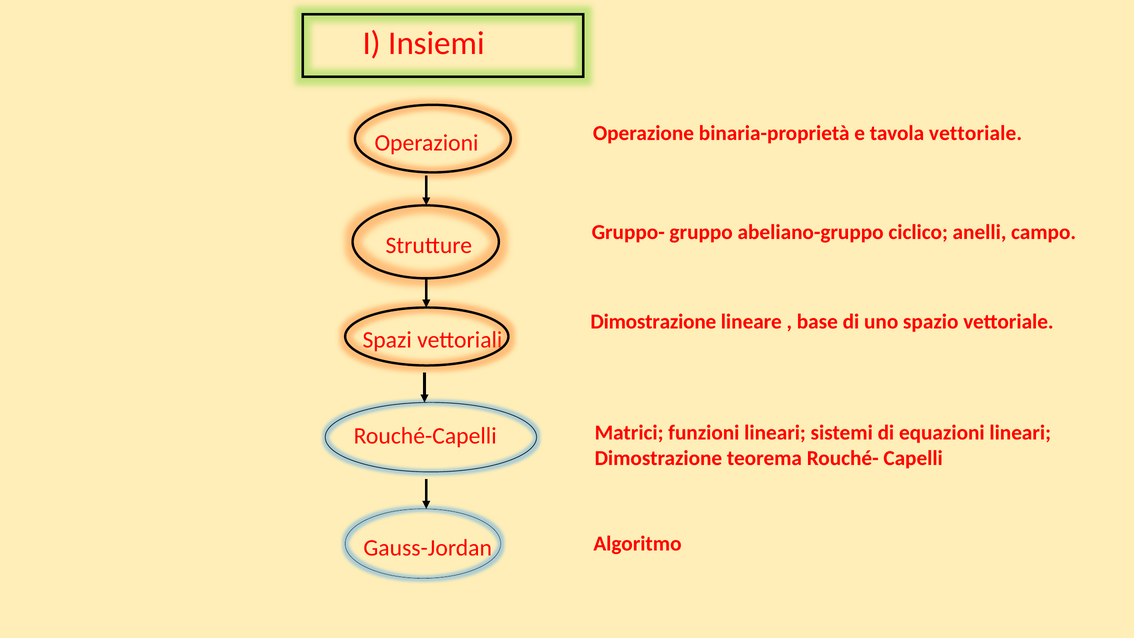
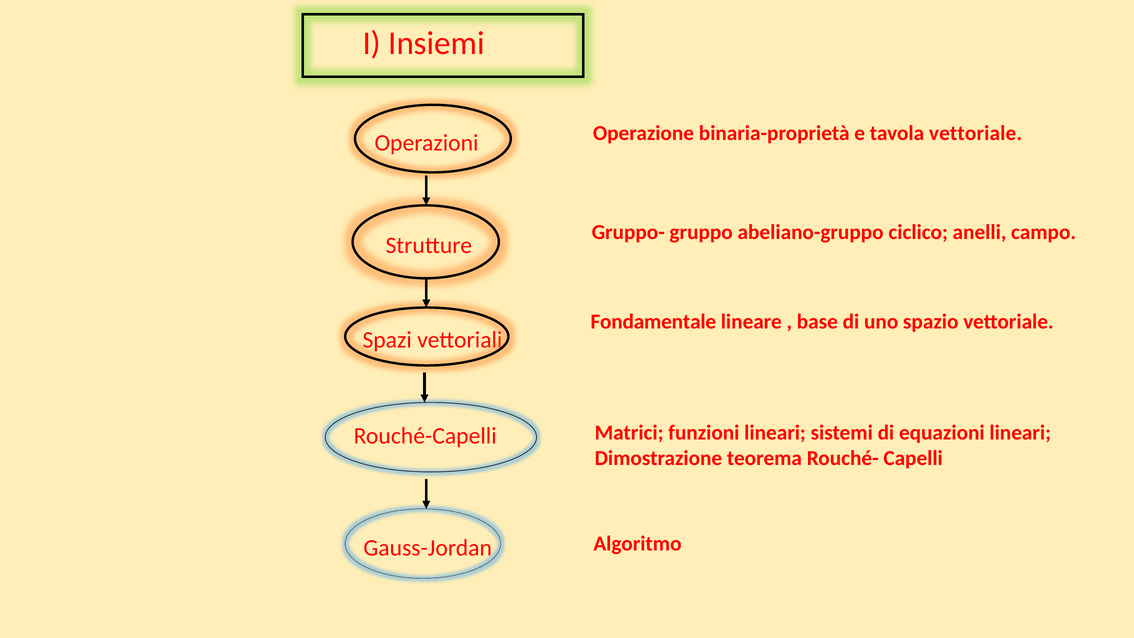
Dimostrazione: Dimostrazione -> Fondamentale (653, 322)
